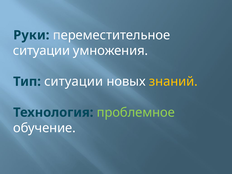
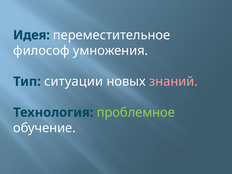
Руки: Руки -> Идея (31, 35)
ситуации: ситуации -> философ (41, 51)
знаний colour: yellow -> pink (173, 82)
